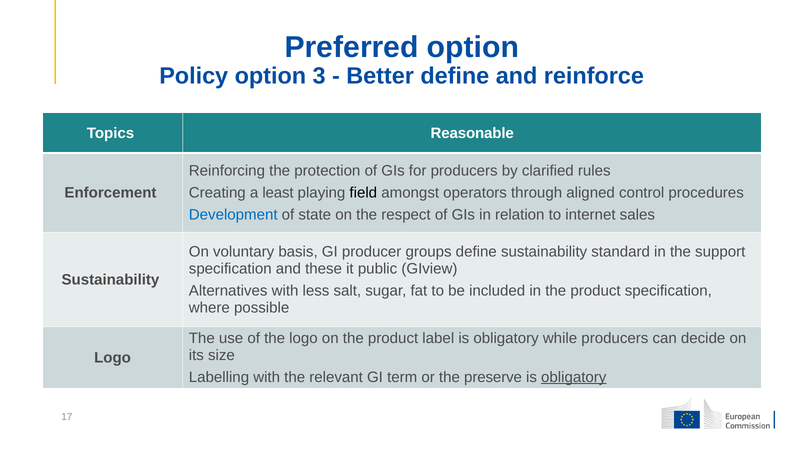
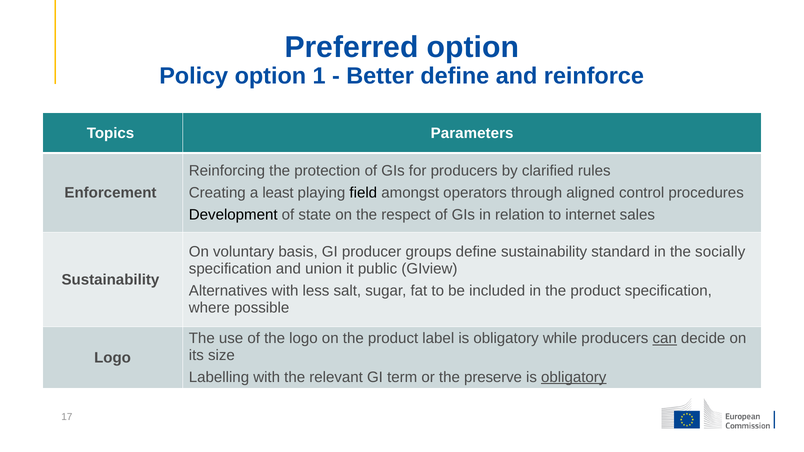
3: 3 -> 1 (319, 76)
Reasonable: Reasonable -> Parameters (472, 133)
Development colour: blue -> black (233, 215)
support: support -> socially (720, 252)
these: these -> union (324, 269)
can underline: none -> present (665, 339)
